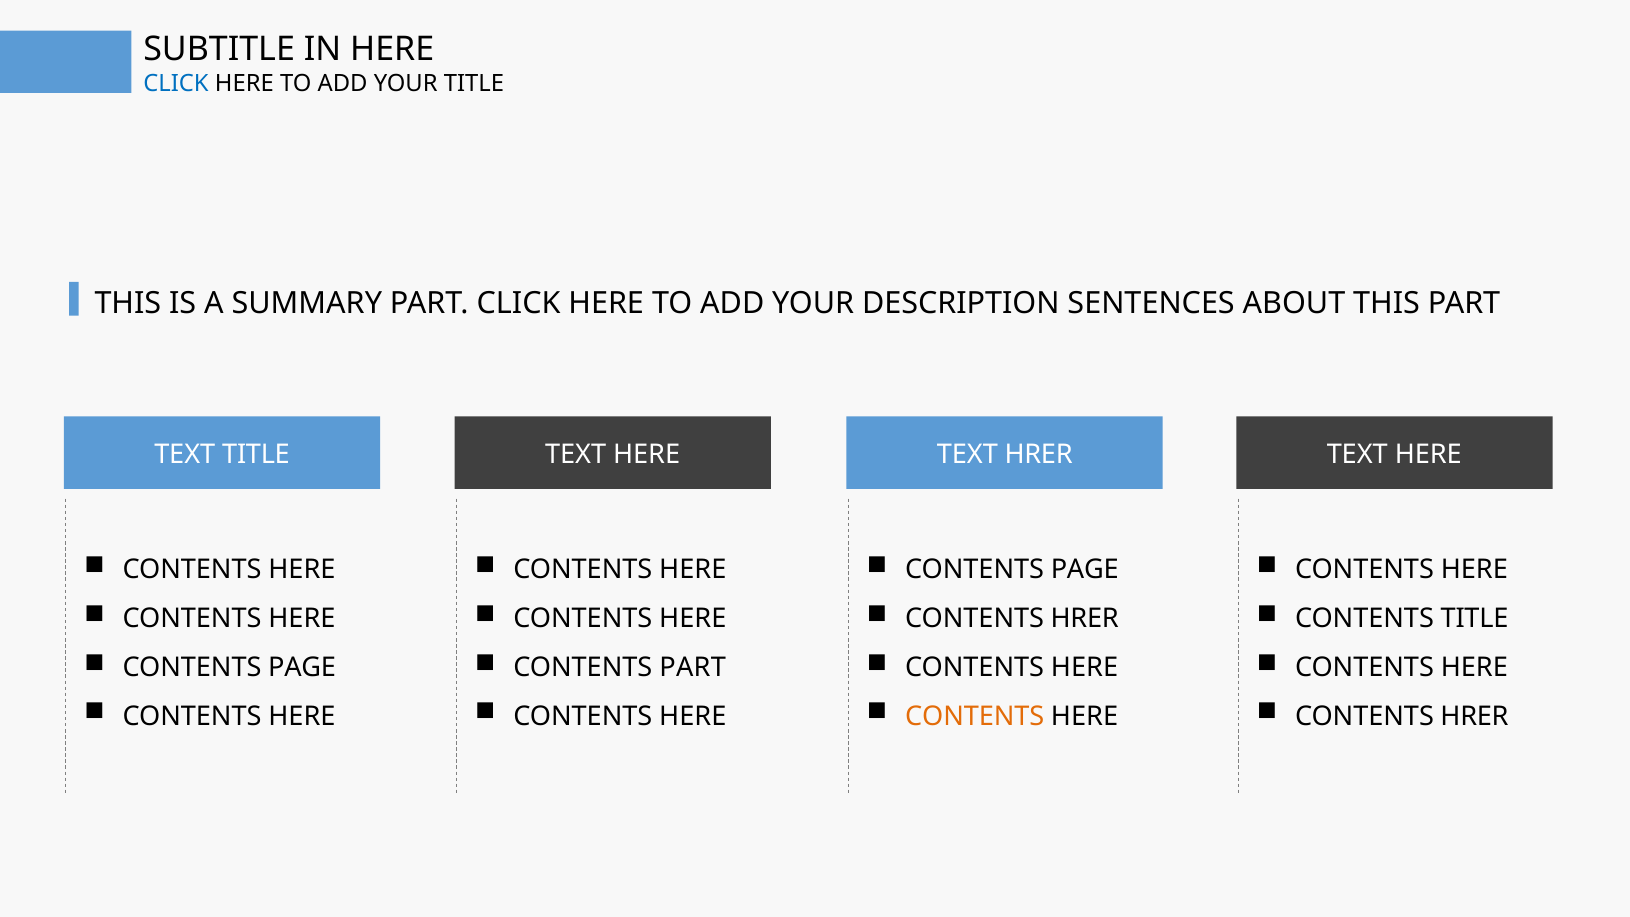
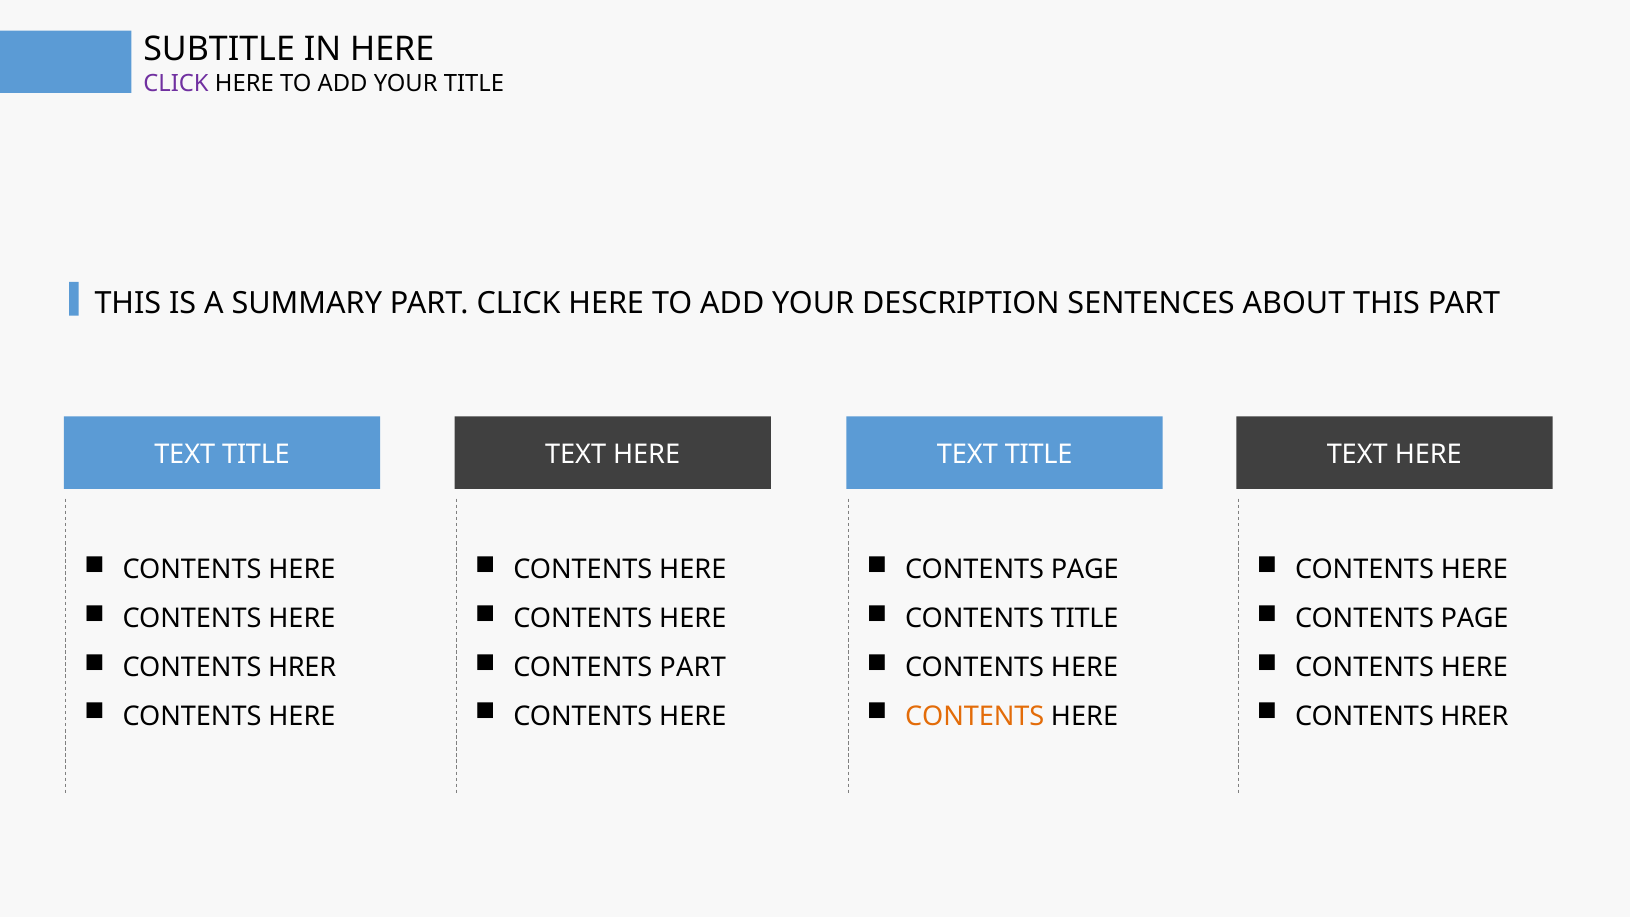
CLICK colour: blue -> purple (176, 83)
HRER: HRER -> TITLE (1039, 455)
HRER: HRER -> TITLE (1085, 619)
TITLE: TITLE -> PAGE (1475, 619)
PAGE: PAGE -> HRER (302, 667)
